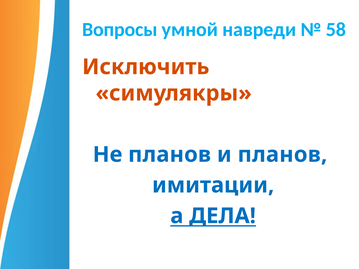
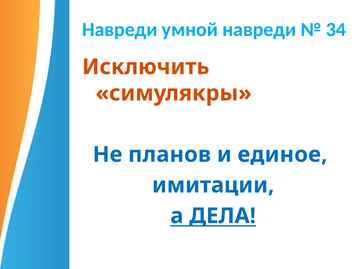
Вопросы: Вопросы -> Навреди (120, 29)
58: 58 -> 34 (336, 29)
и планов: планов -> единое (282, 155)
